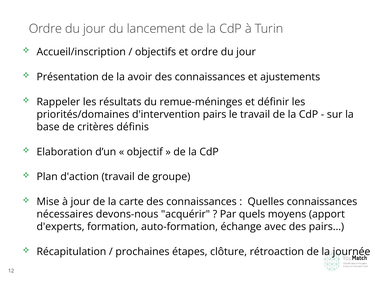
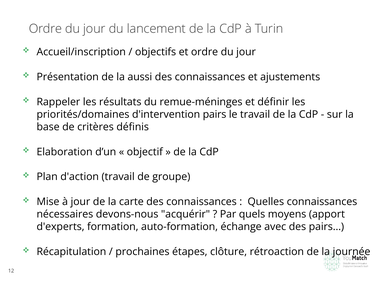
avoir: avoir -> aussi (140, 77)
